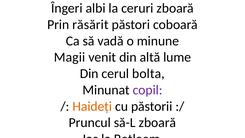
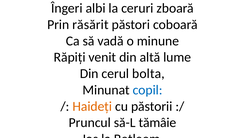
Magii: Magii -> Răpiți (70, 57)
copil colour: purple -> blue (148, 90)
să-L zboară: zboară -> tămâie (157, 123)
